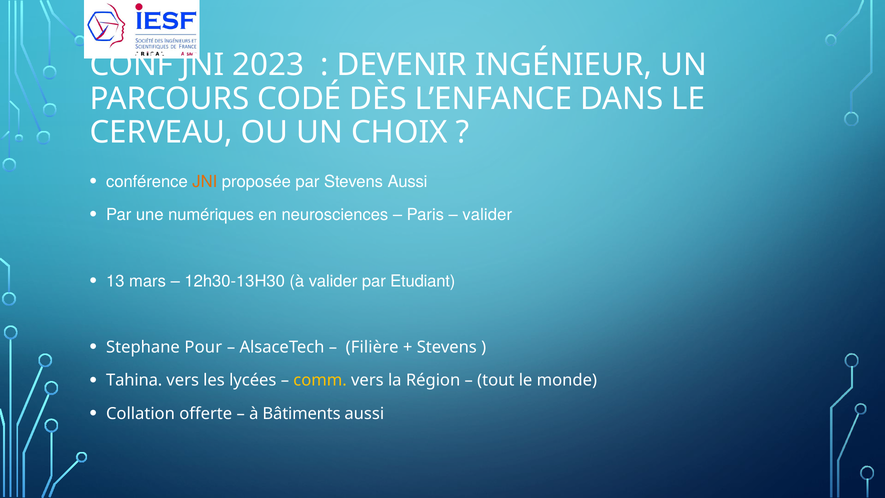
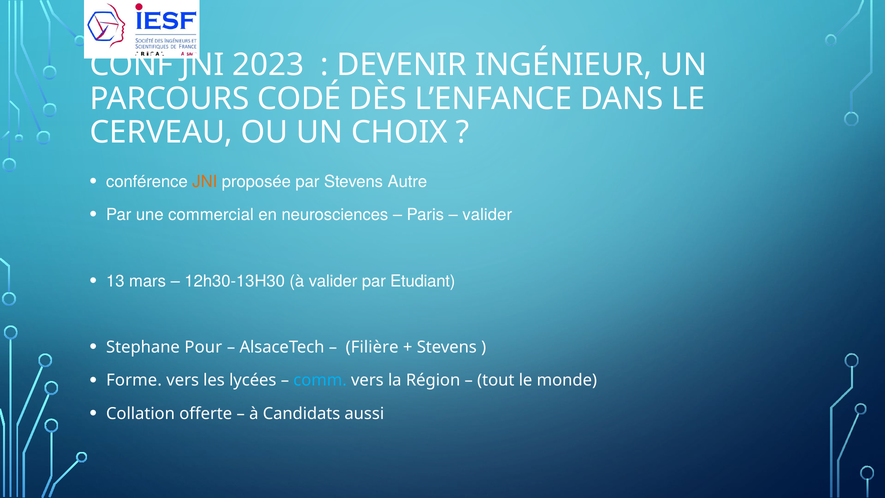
Stevens Aussi: Aussi -> Autre (407, 182)
numériques: numériques -> commercial (211, 215)
Tahina: Tahina -> Forme (134, 380)
comm colour: yellow -> light blue (320, 380)
Bâtiments: Bâtiments -> Candidats (301, 413)
